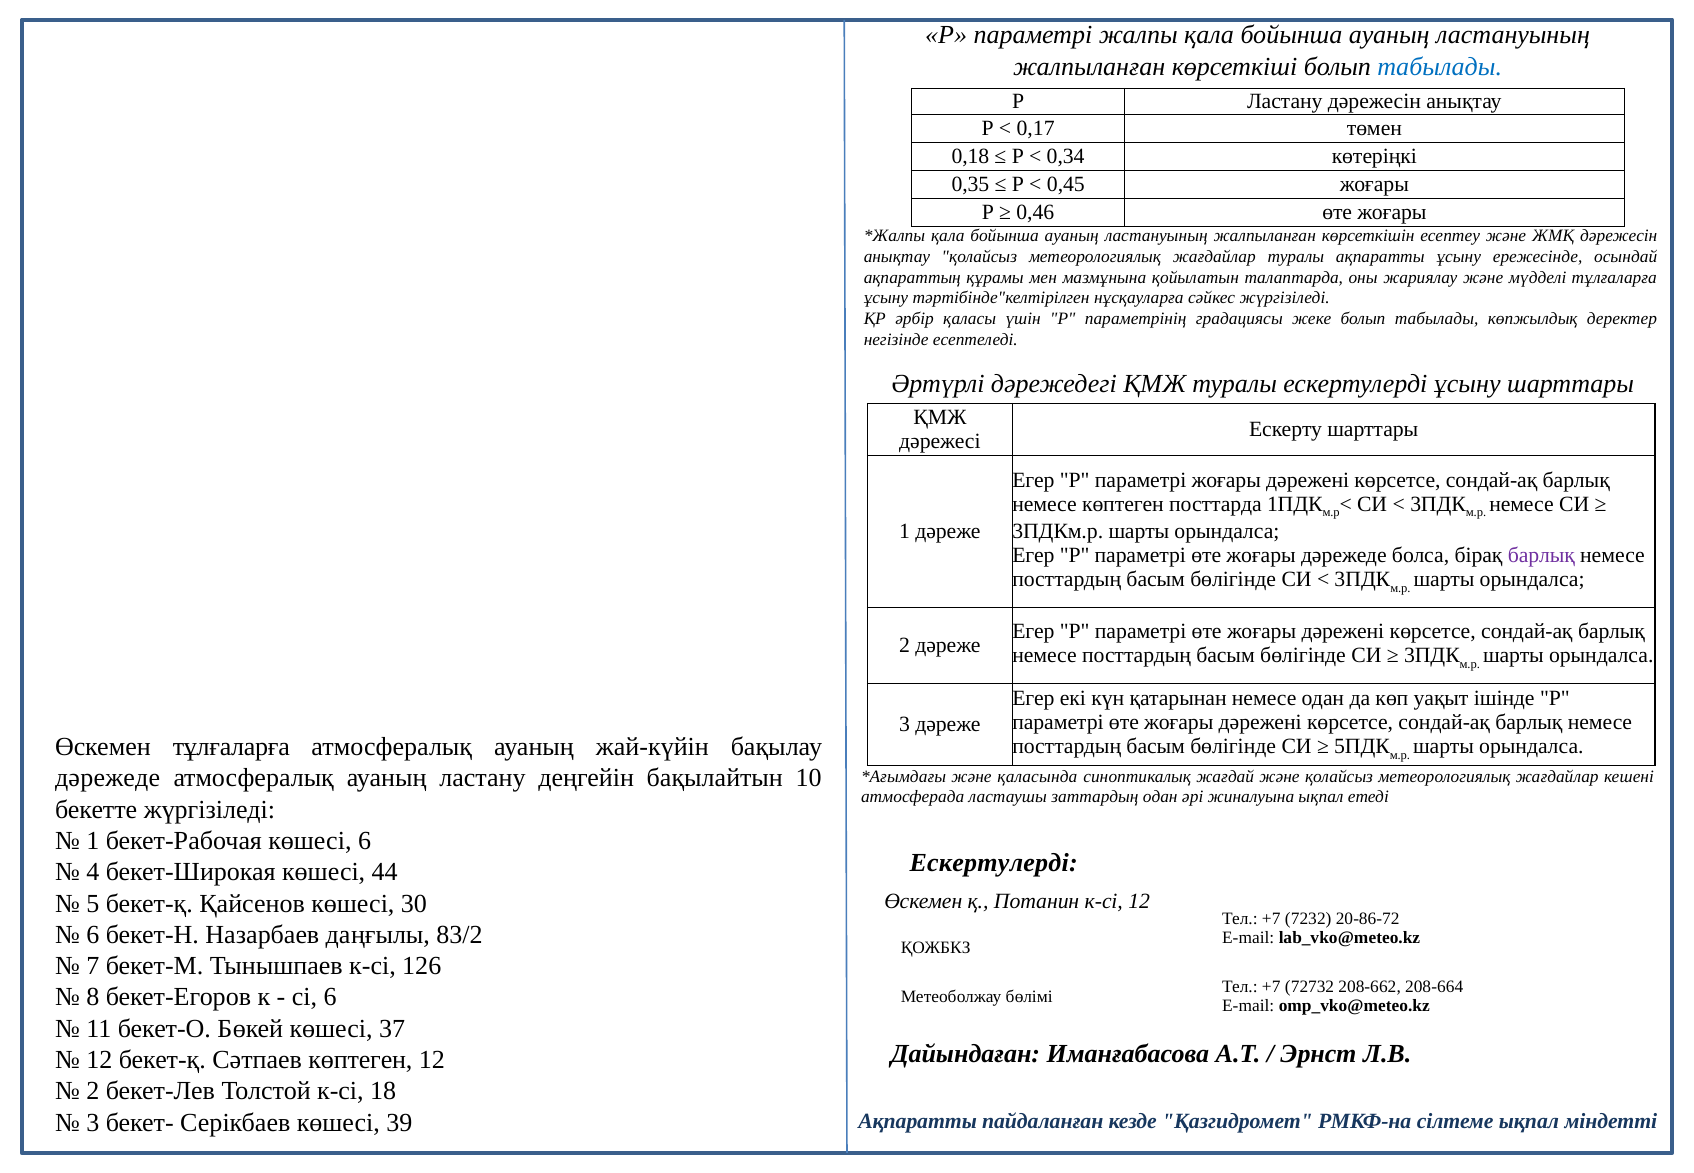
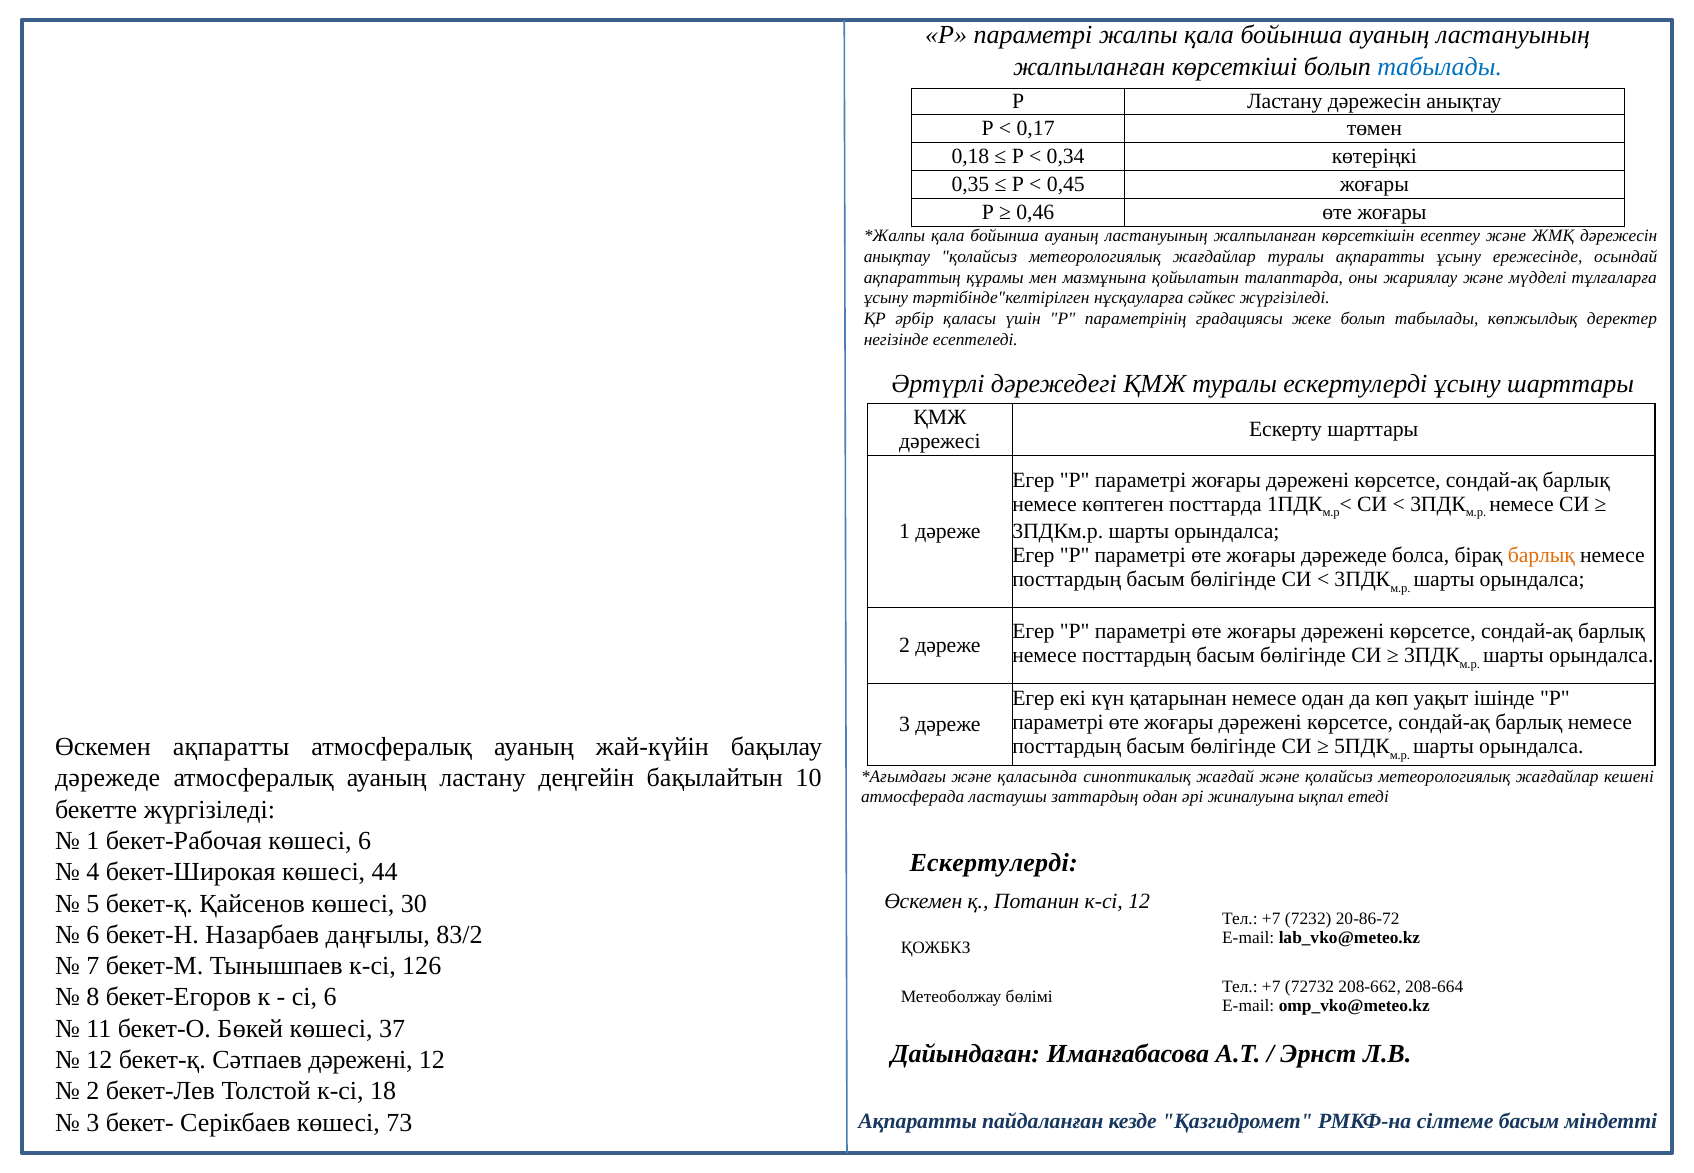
барлық colour: purple -> orange (1541, 555)
Өскемен тұлғаларға: тұлғаларға -> ақпаратты (231, 747)
Сәтпаев көптеген: көптеген -> дәрежені (361, 1060)
39: 39 -> 73 (399, 1122)
сілтеме ықпал: ықпал -> басым (1529, 1121)
